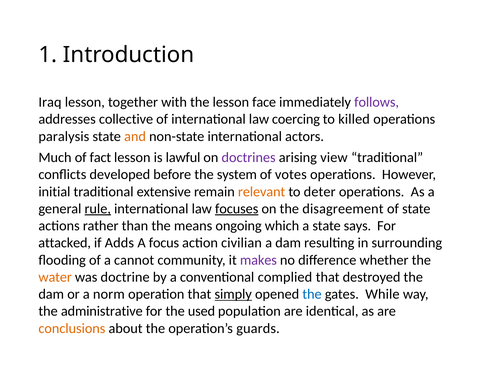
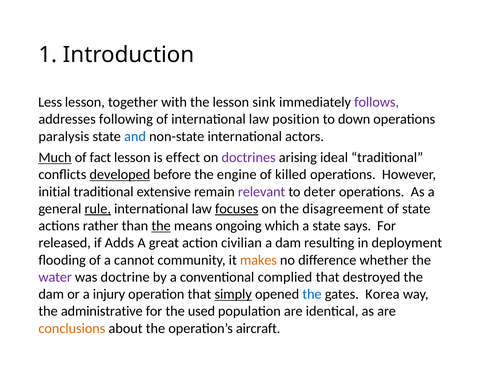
Iraq: Iraq -> Less (50, 102)
face: face -> sink (264, 102)
collective: collective -> following (126, 119)
coercing: coercing -> position (296, 119)
killed: killed -> down (354, 119)
and colour: orange -> blue (135, 136)
Much underline: none -> present (55, 158)
lawful: lawful -> effect (183, 158)
view: view -> ideal (334, 158)
developed underline: none -> present (120, 175)
system: system -> engine (237, 175)
votes: votes -> killed (291, 175)
relevant colour: orange -> purple (262, 192)
the underline: none -> present (161, 226)
attacked: attacked -> released (65, 243)
focus: focus -> great (164, 243)
surrounding: surrounding -> deployment (407, 243)
makes colour: purple -> orange (258, 260)
water colour: orange -> purple (55, 277)
norm: norm -> injury (109, 294)
While: While -> Korea (382, 294)
guards: guards -> aircraft (258, 328)
